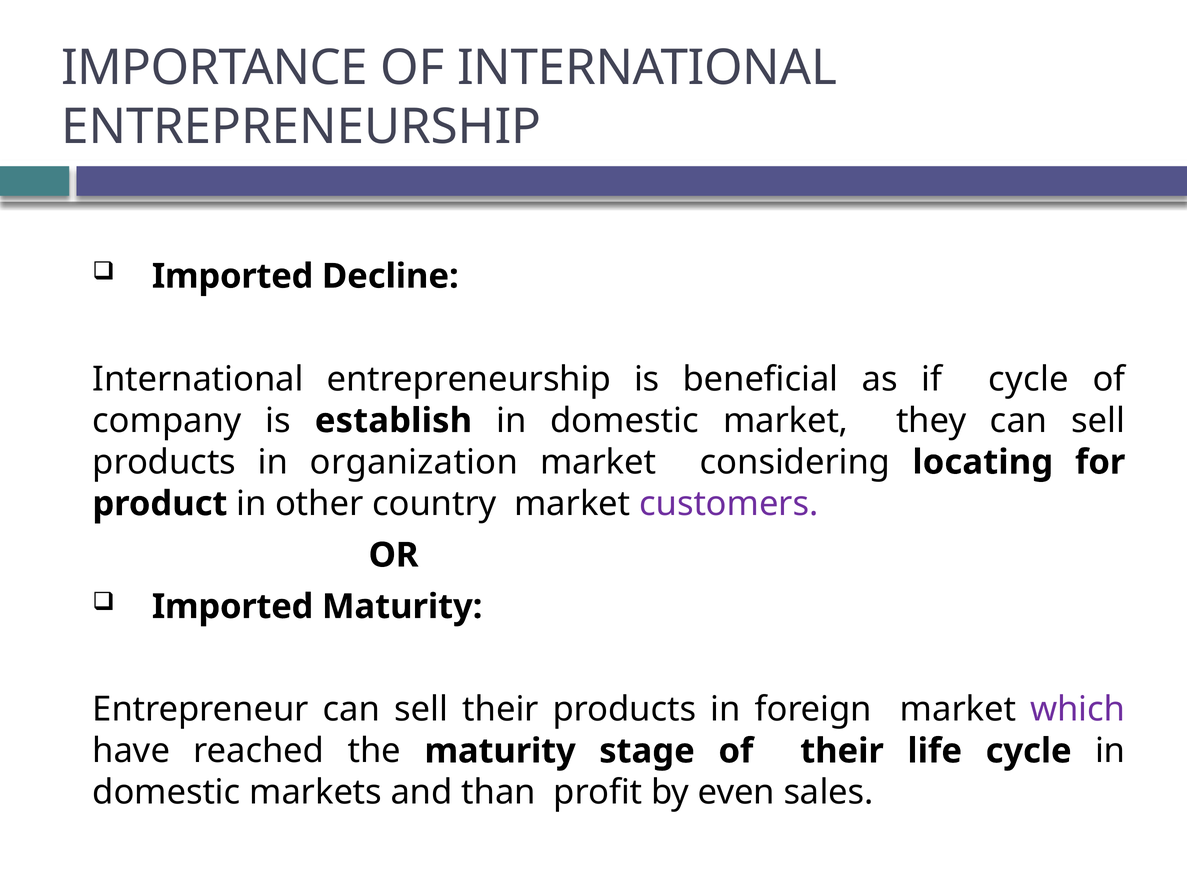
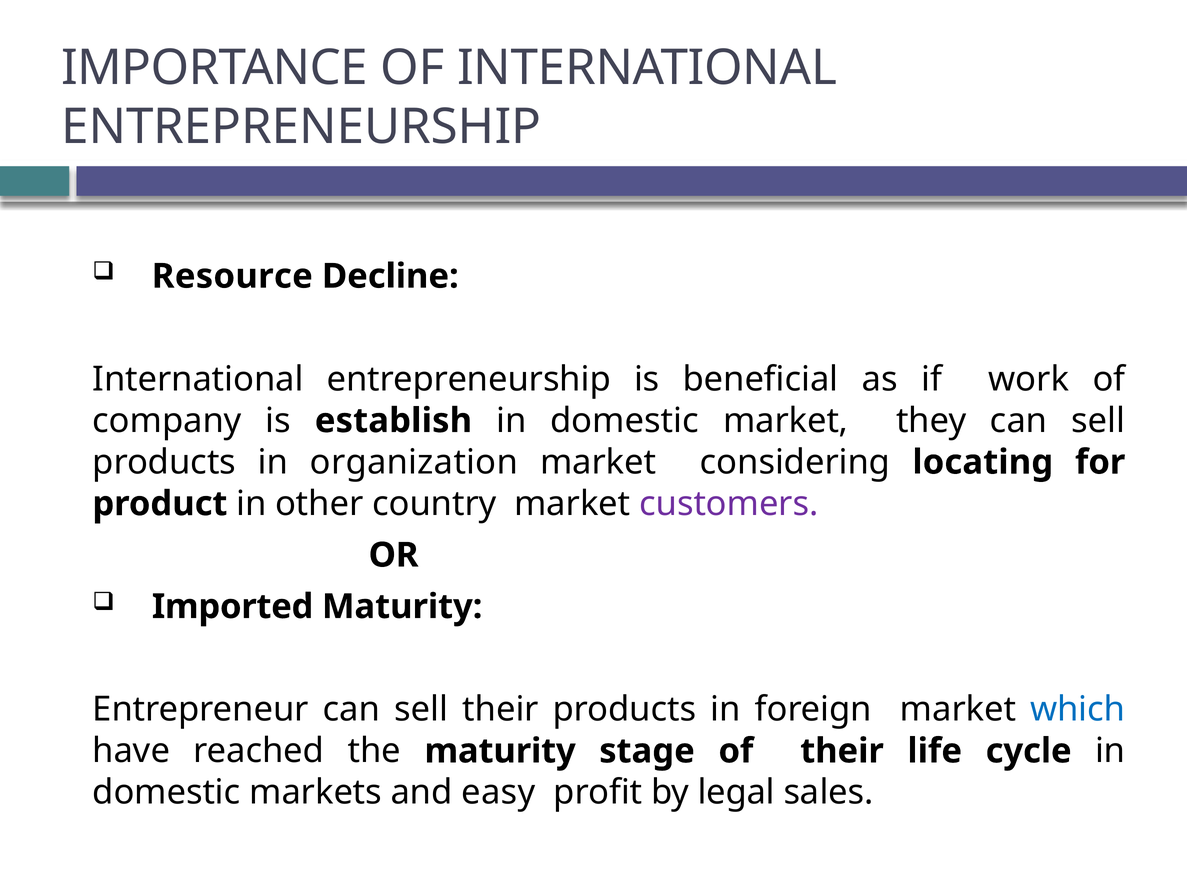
Imported: Imported -> Resource (232, 276)
if cycle: cycle -> work (1029, 379)
which colour: purple -> blue (1078, 710)
than: than -> easy (498, 793)
even: even -> legal (736, 793)
